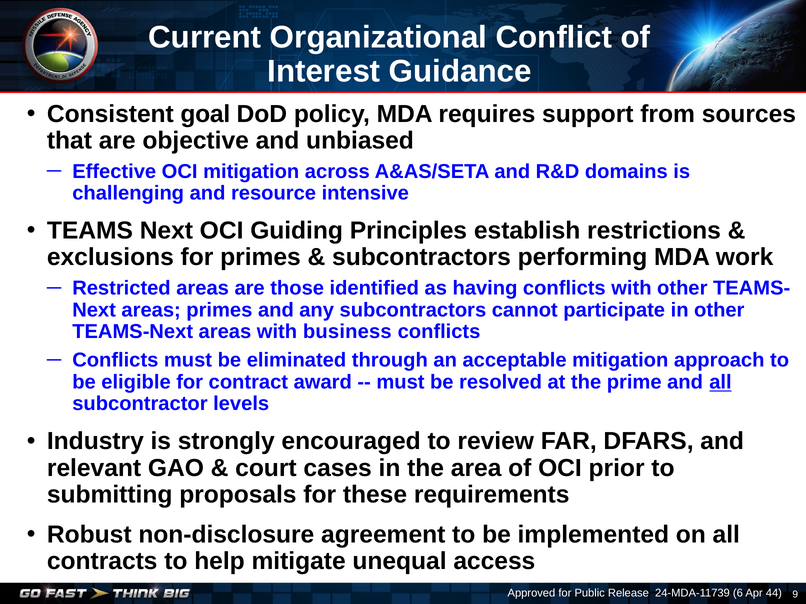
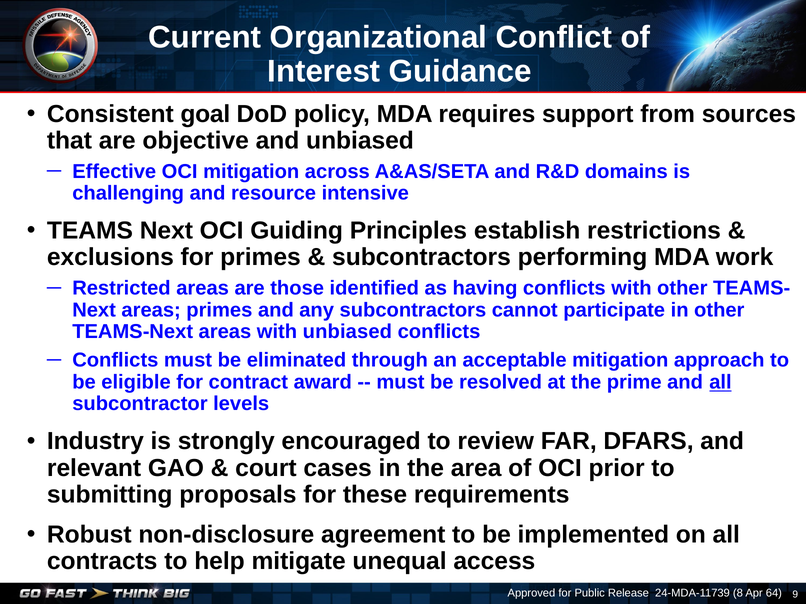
with business: business -> unbiased (347, 332)
6: 6 -> 8 (738, 594)
44: 44 -> 64 (774, 594)
